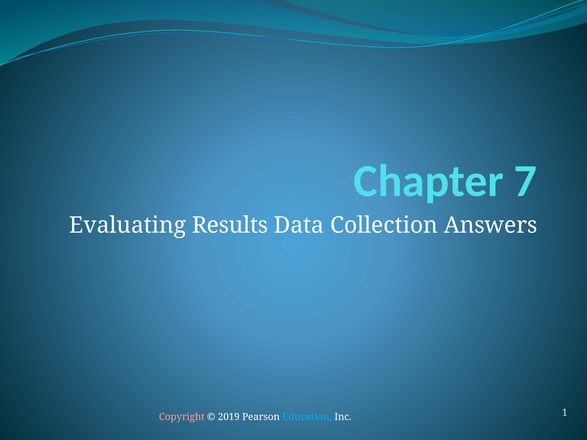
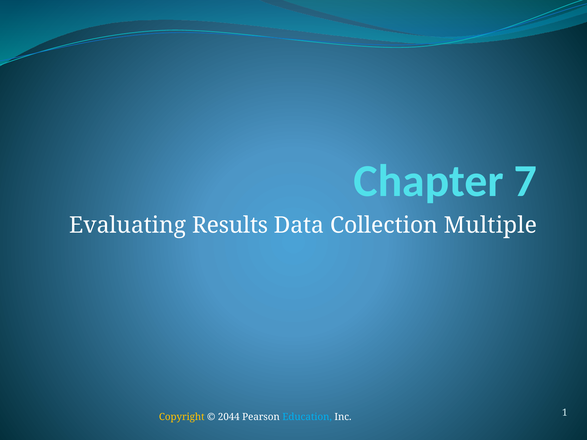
Answers: Answers -> Multiple (490, 226)
Copyright colour: pink -> yellow (182, 417)
2019: 2019 -> 2044 (229, 417)
